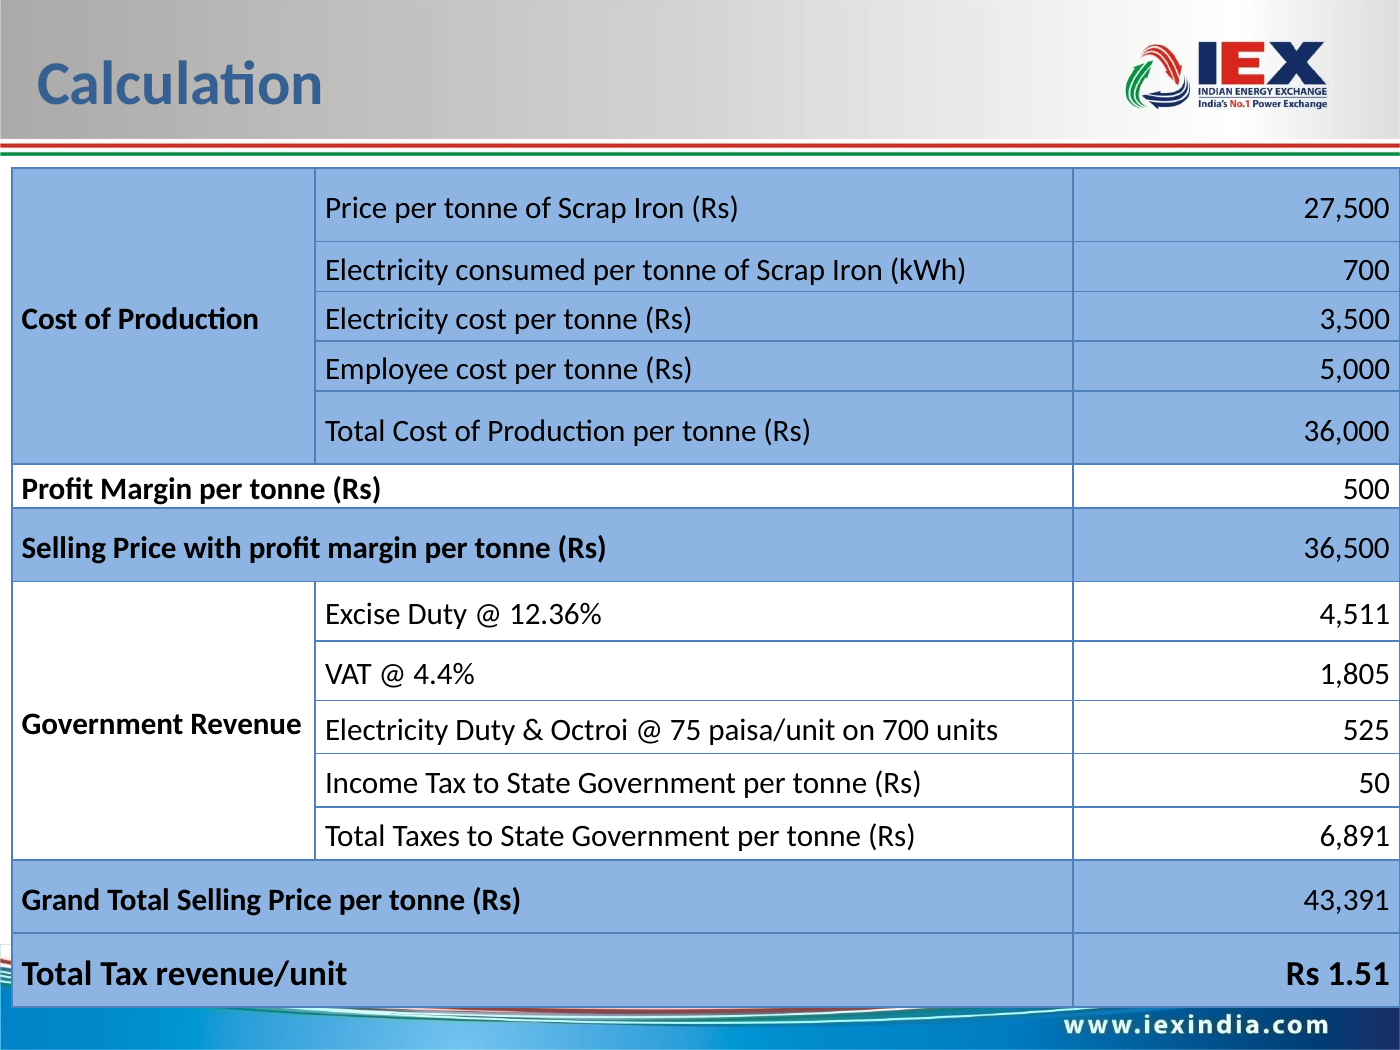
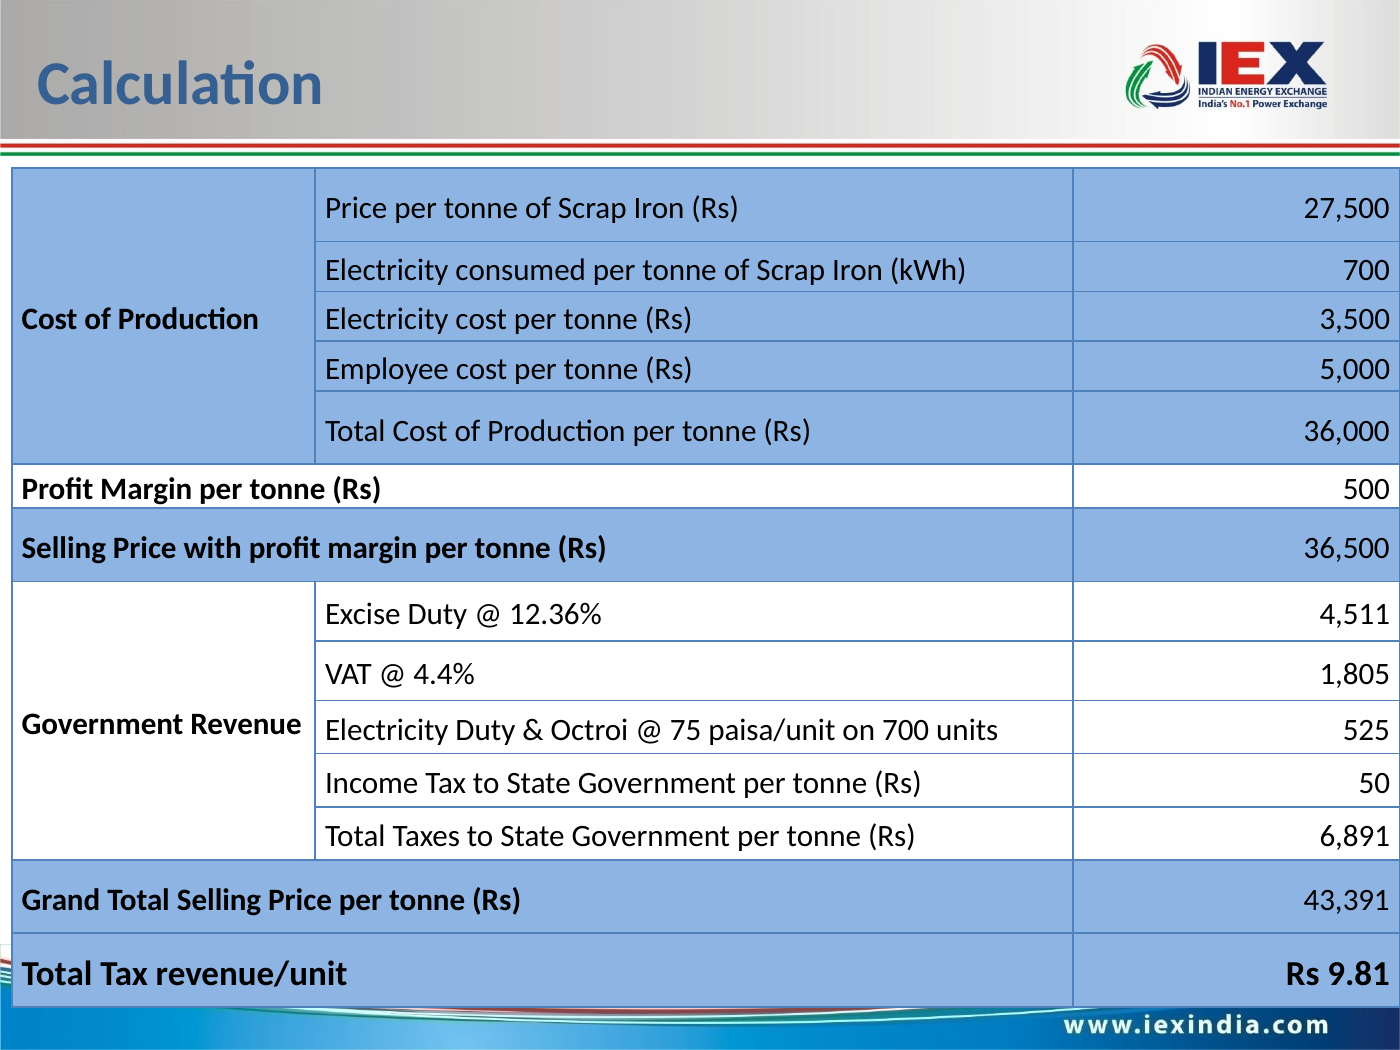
1.51: 1.51 -> 9.81 (1359, 974)
